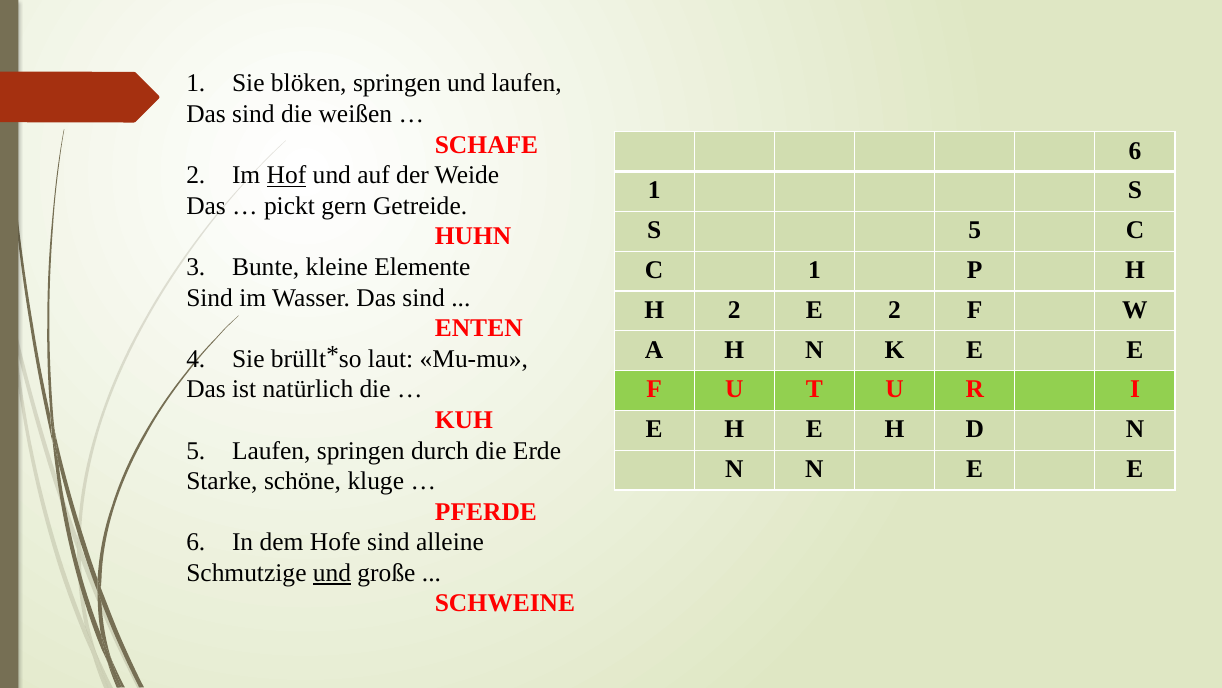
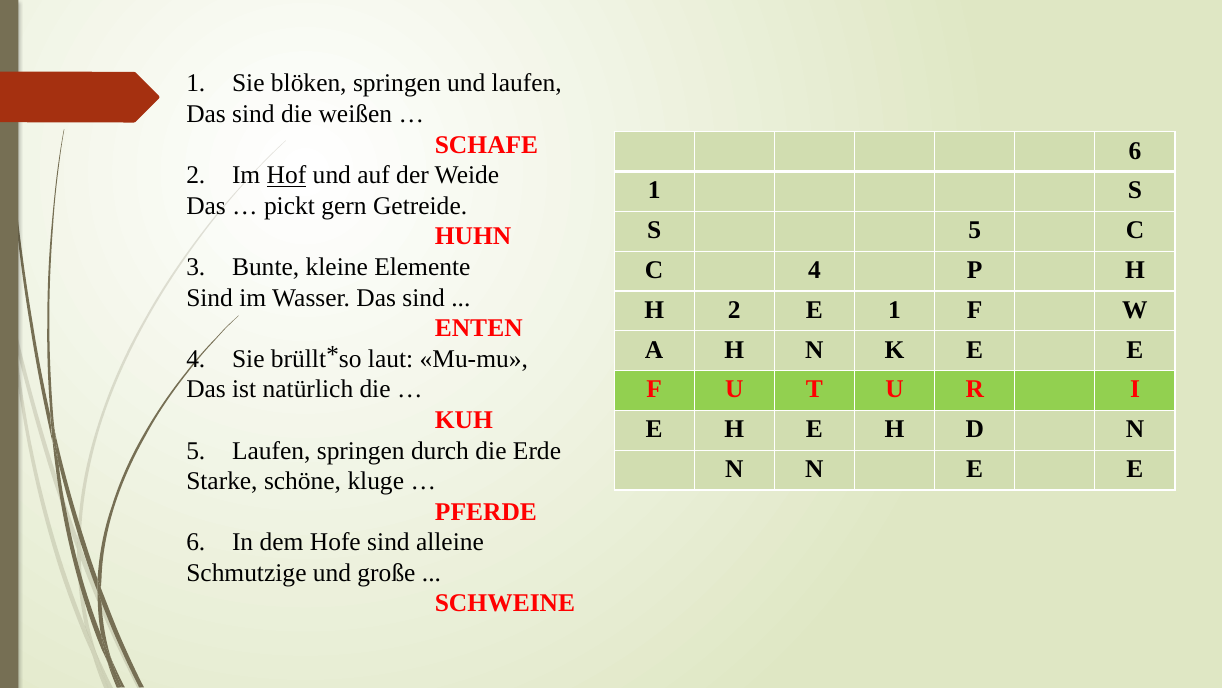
C 1: 1 -> 4 (814, 270)
E 2: 2 -> 1 (895, 310)
und underline: present -> none (332, 572)
